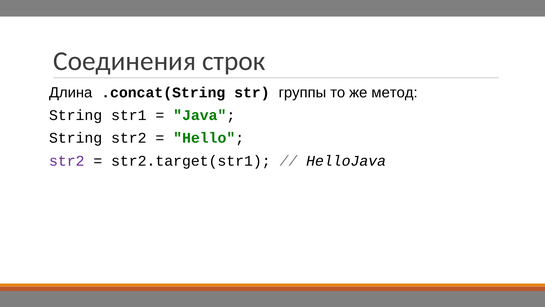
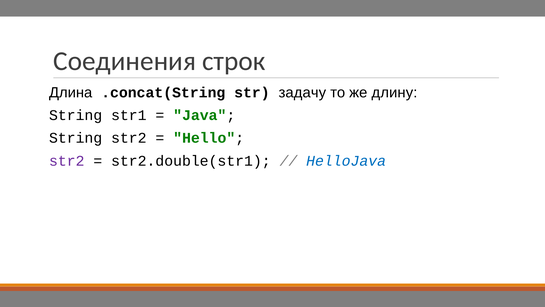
группы: группы -> задачу (302, 92)
метод: метод -> длину (394, 92)
str2.target(str1: str2.target(str1 -> str2.double(str1 (191, 161)
HelloJava colour: black -> blue (346, 161)
